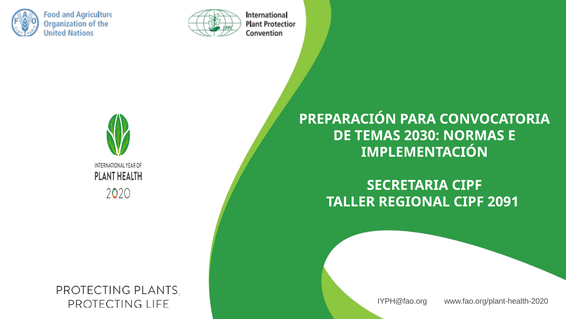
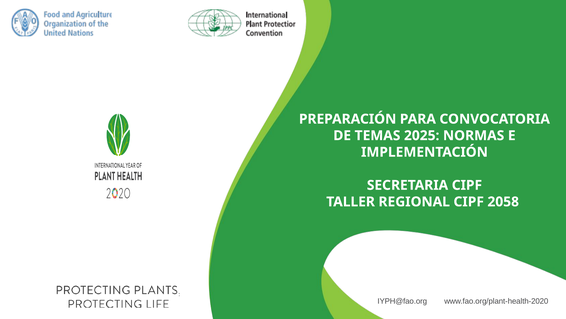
2030: 2030 -> 2025 (422, 135)
2091: 2091 -> 2058 (503, 201)
